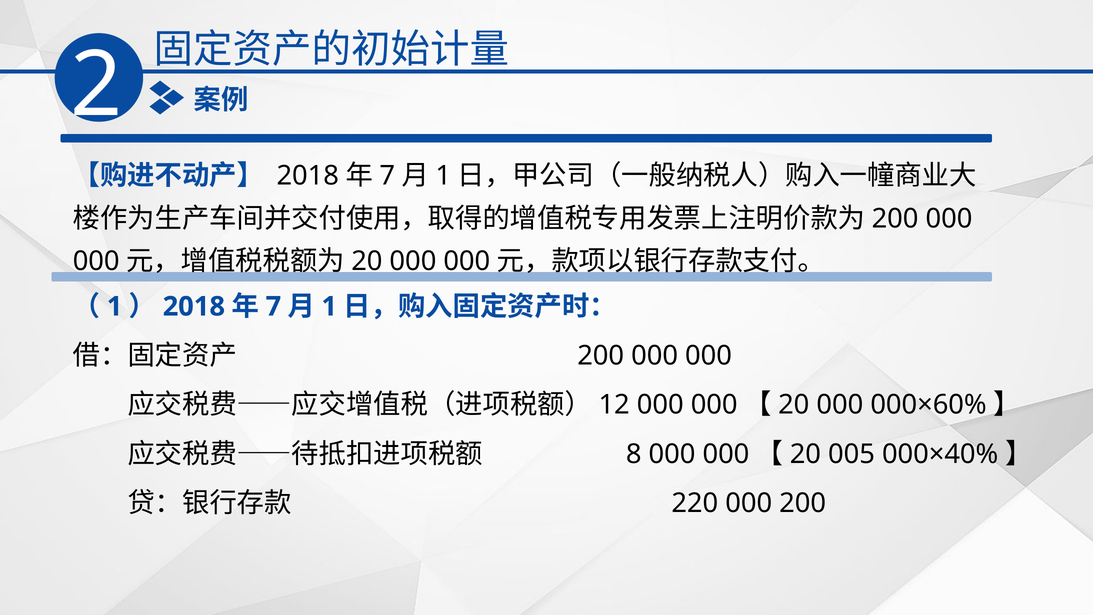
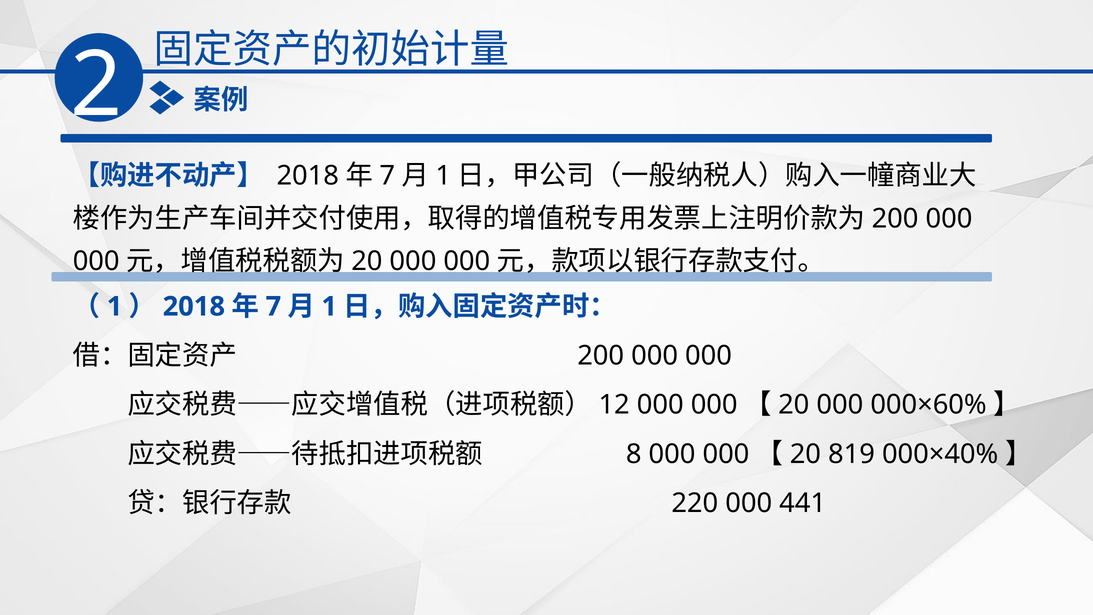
005: 005 -> 819 (852, 454)
000 200: 200 -> 441 (803, 503)
